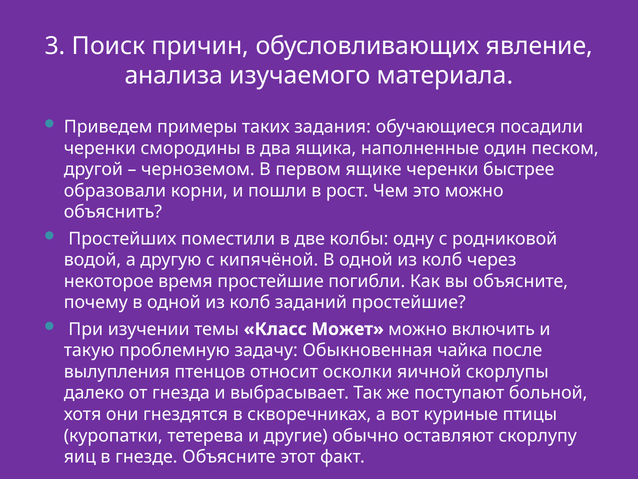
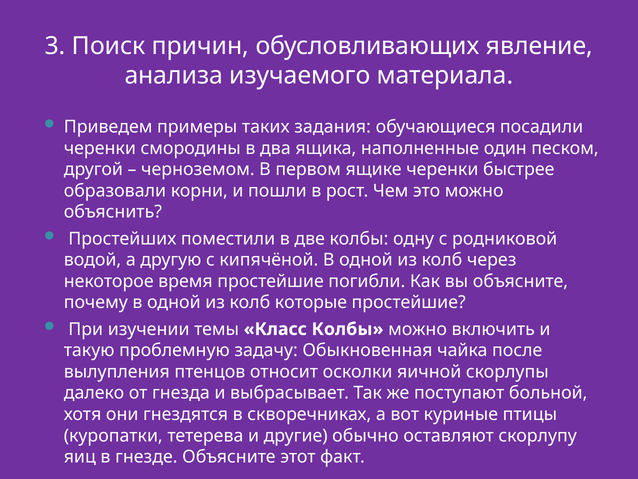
заданий: заданий -> которые (311, 302)
Класс Может: Может -> Колбы (348, 329)
